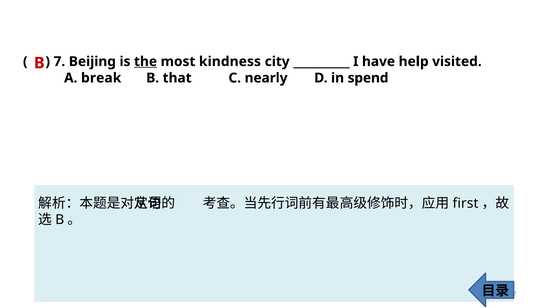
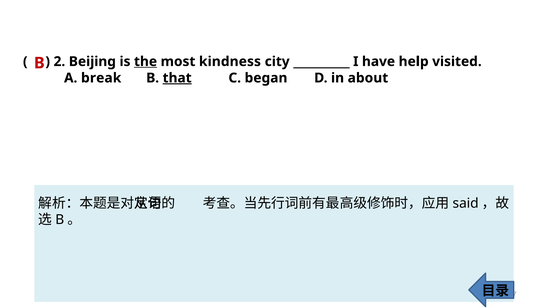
7: 7 -> 2 (59, 62)
that underline: none -> present (177, 78)
nearly: nearly -> began (266, 78)
spend: spend -> about (368, 78)
first: first -> said (466, 203)
